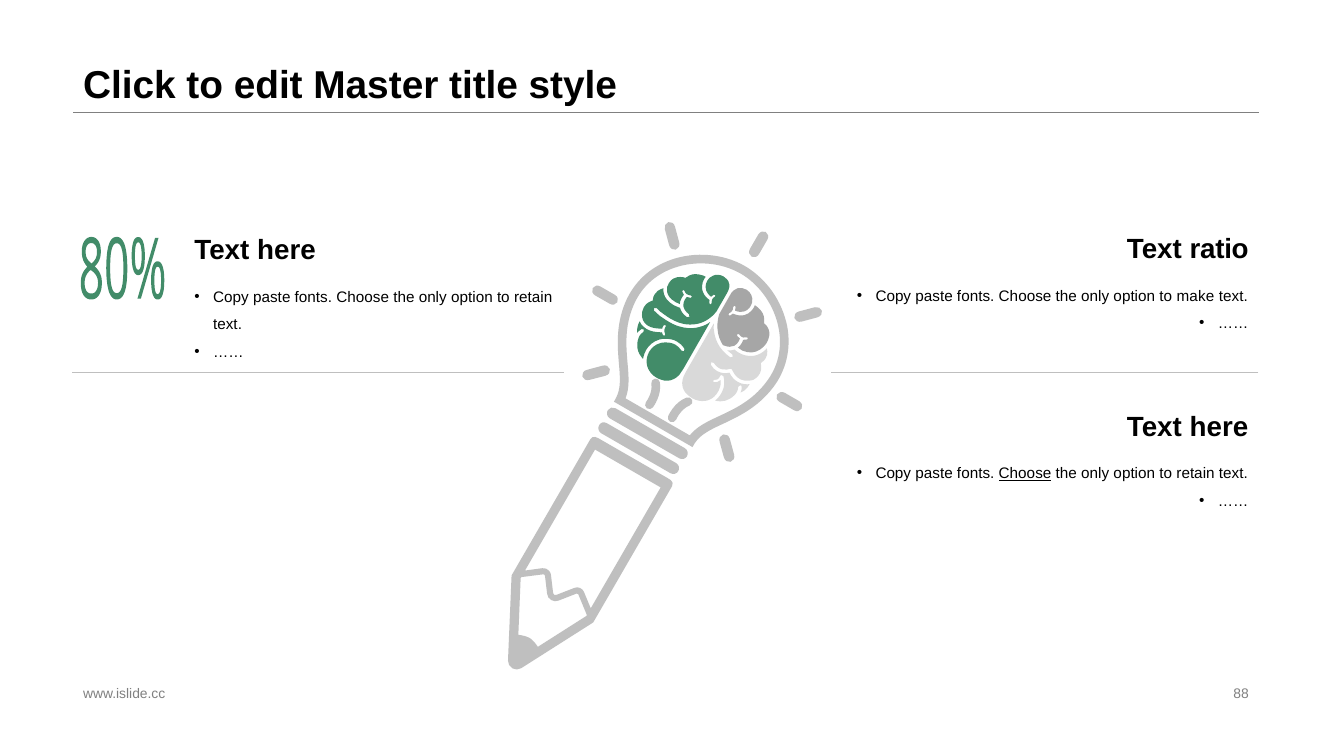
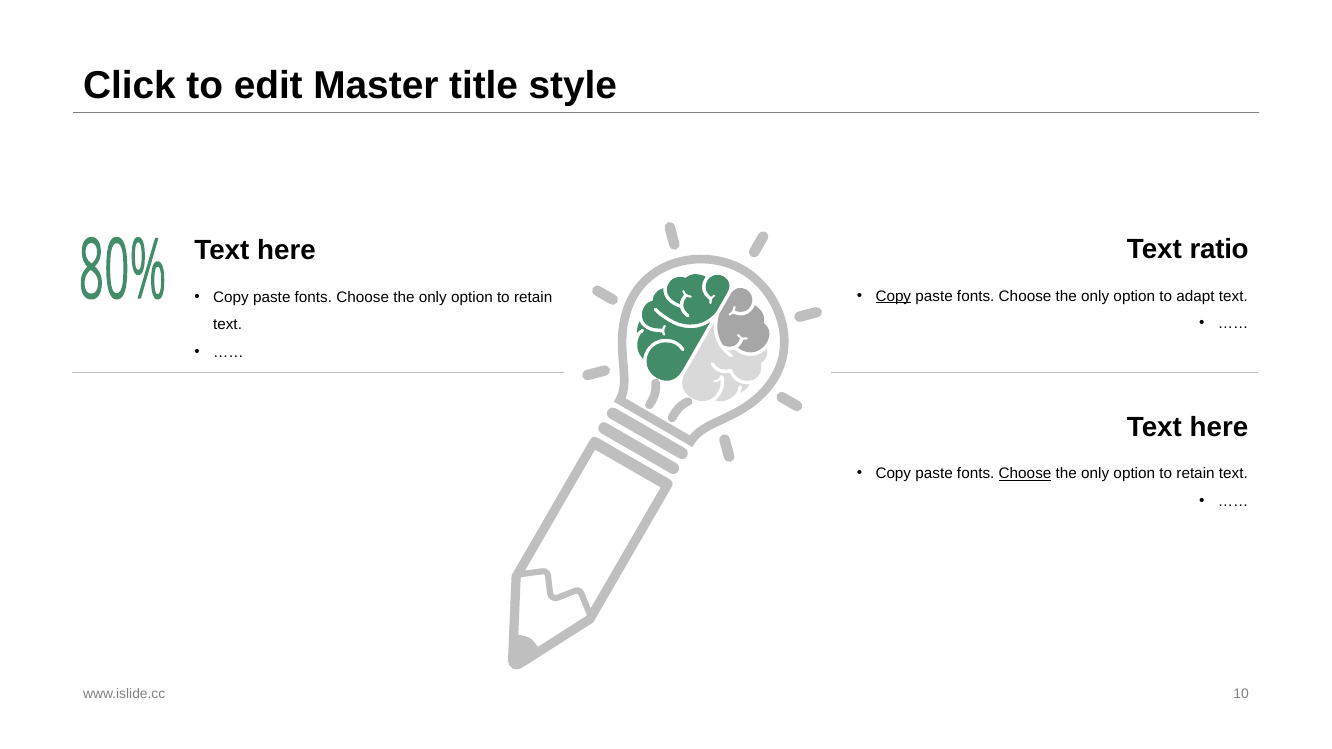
Copy underline: none -> present (893, 296)
make: make -> adapt (1196, 296)
88: 88 -> 10 (1241, 694)
